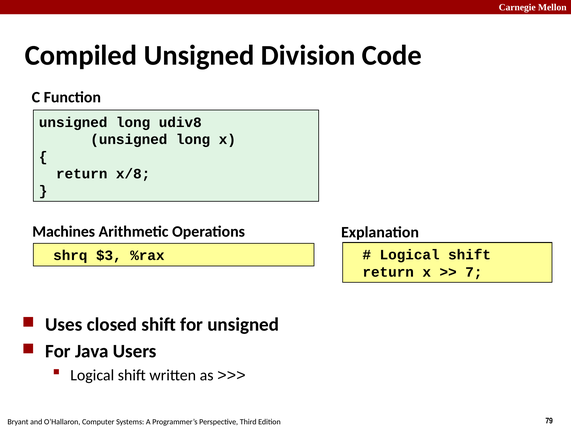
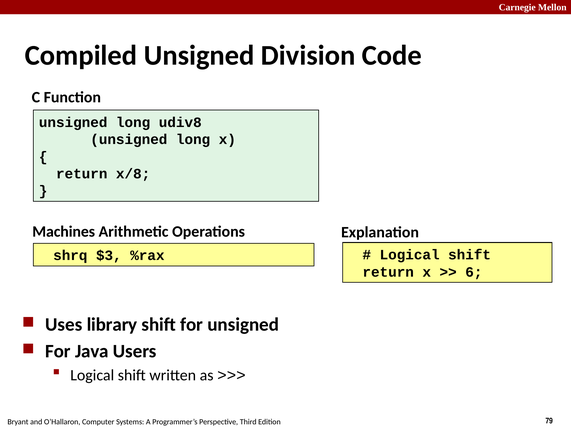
7: 7 -> 6 (474, 272)
closed: closed -> library (112, 325)
